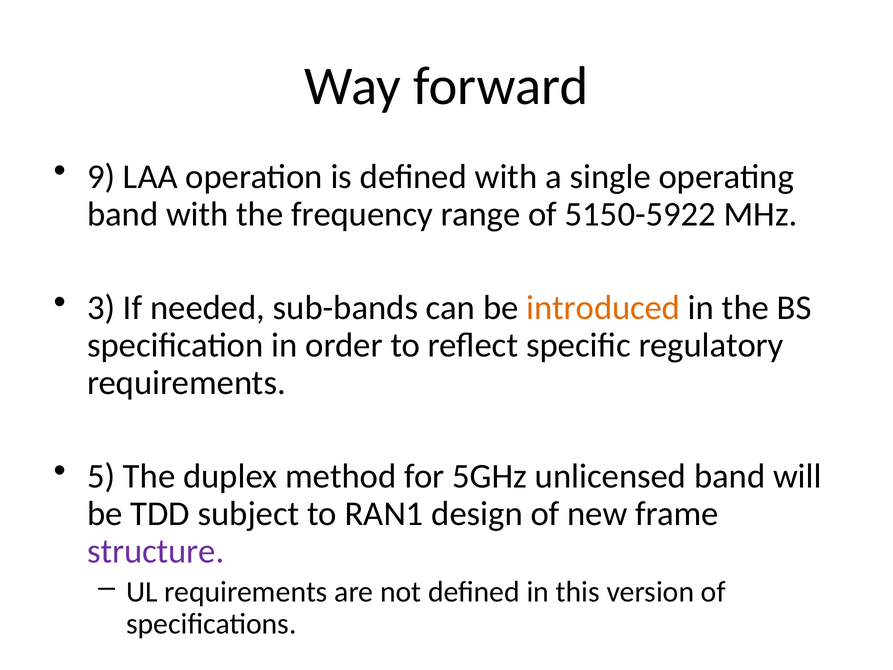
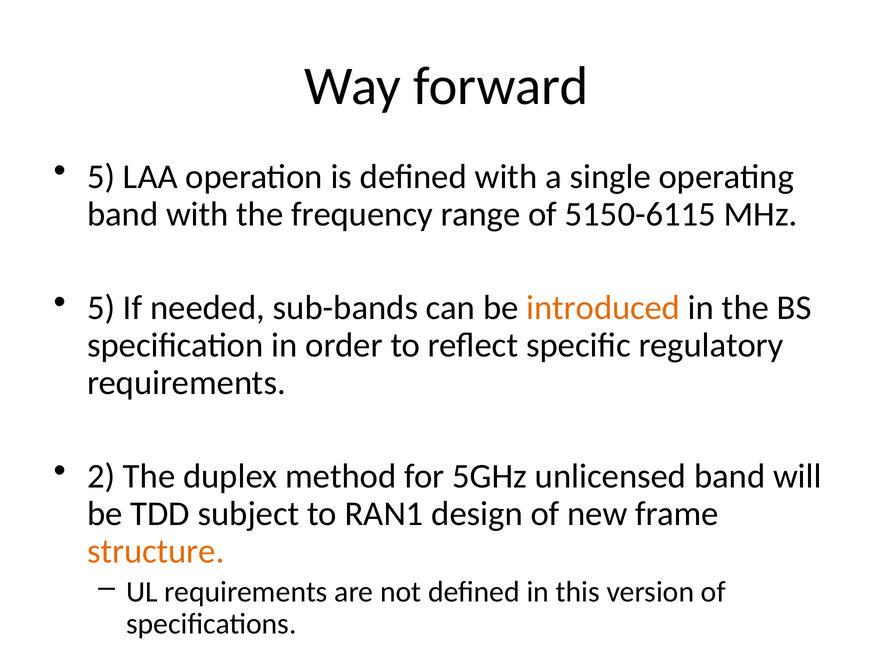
9: 9 -> 5 (101, 177)
5150-5922: 5150-5922 -> 5150-6115 (640, 214)
3: 3 -> 5 (101, 308)
5: 5 -> 2 (101, 476)
structure colour: purple -> orange (156, 551)
